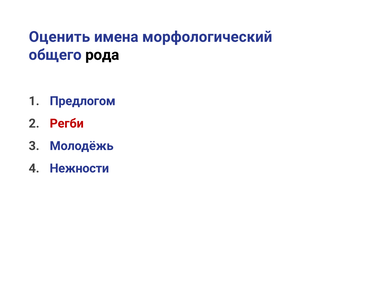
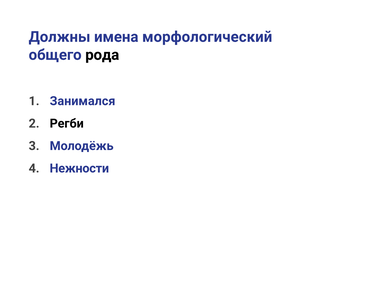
Оценить: Оценить -> Должны (60, 37)
Предлогом: Предлогом -> Занимался (83, 101)
Регби colour: red -> black (67, 123)
